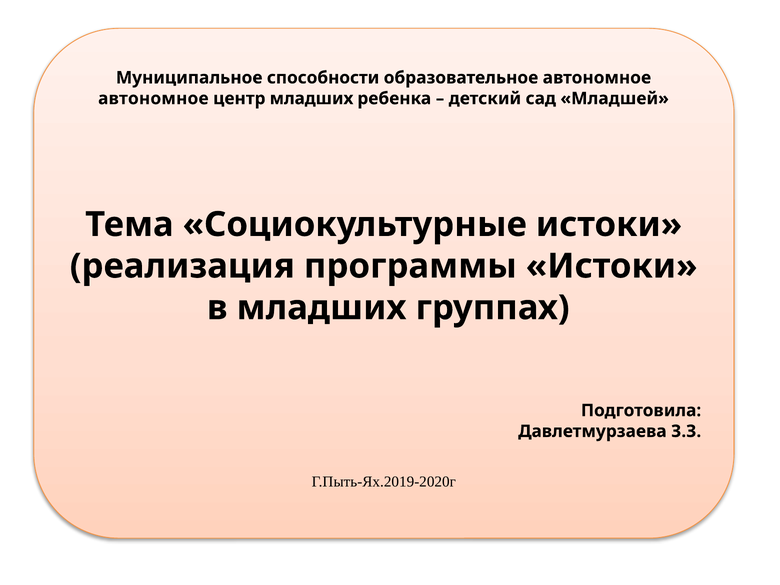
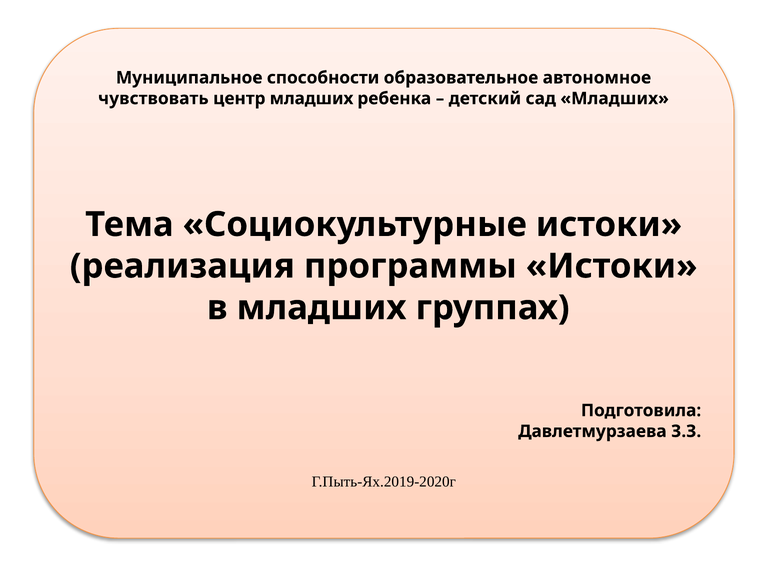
автономное: автономное -> чувствовать (153, 99)
сад Младшей: Младшей -> Младших (615, 99)
